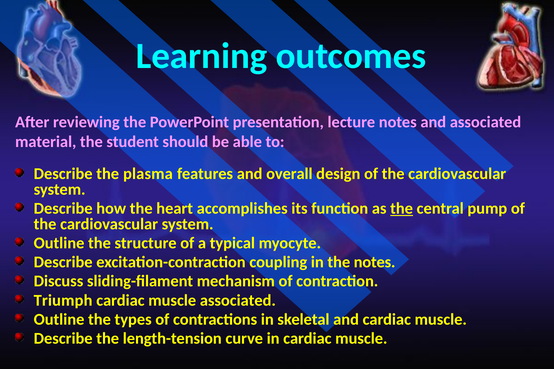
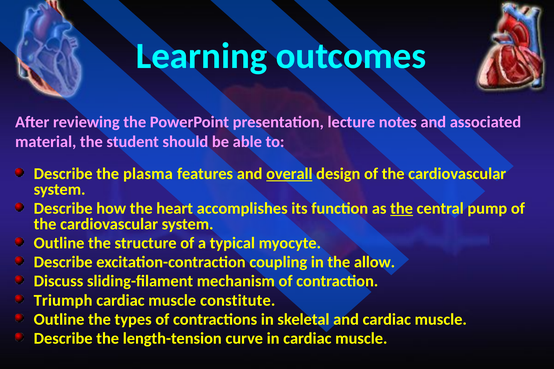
overall underline: none -> present (289, 174)
the notes: notes -> allow (375, 262)
muscle associated: associated -> constitute (238, 301)
